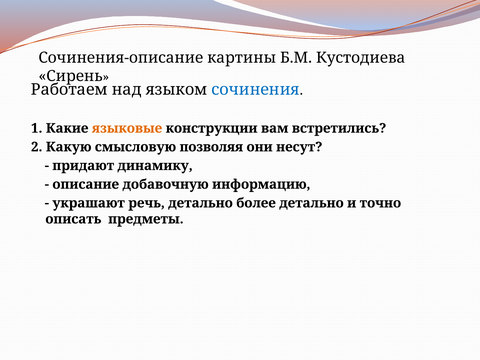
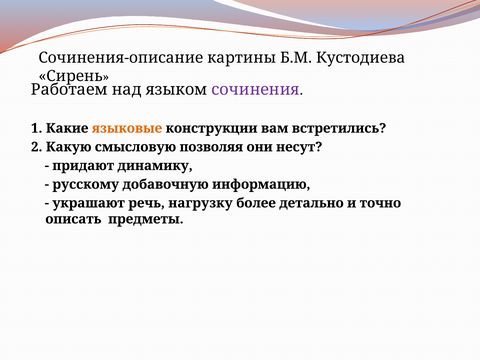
сочинения colour: blue -> purple (256, 89)
описание: описание -> русскому (86, 184)
речь детально: детально -> нагрузку (200, 203)
